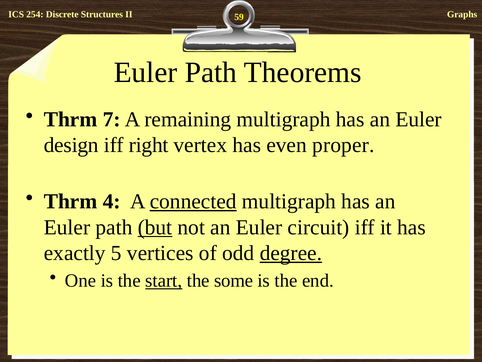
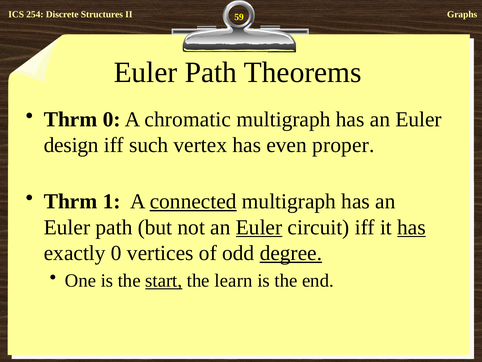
Thrm 7: 7 -> 0 (112, 119)
remaining: remaining -> chromatic (188, 119)
right: right -> such (149, 145)
4: 4 -> 1 (112, 201)
but underline: present -> none (155, 227)
Euler underline: none -> present (259, 227)
has underline: none -> present (412, 227)
exactly 5: 5 -> 0 (116, 253)
some: some -> learn (233, 280)
